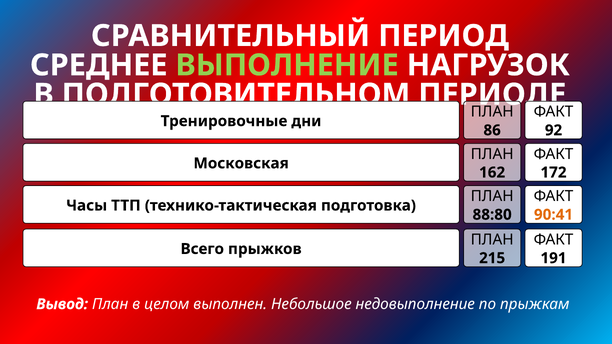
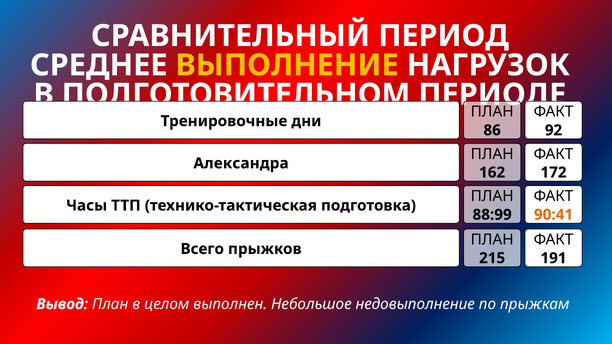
ВЫПОЛНЕНИЕ colour: light green -> yellow (287, 65)
Московская: Московская -> Александра (241, 163)
88:80: 88:80 -> 88:99 (492, 215)
